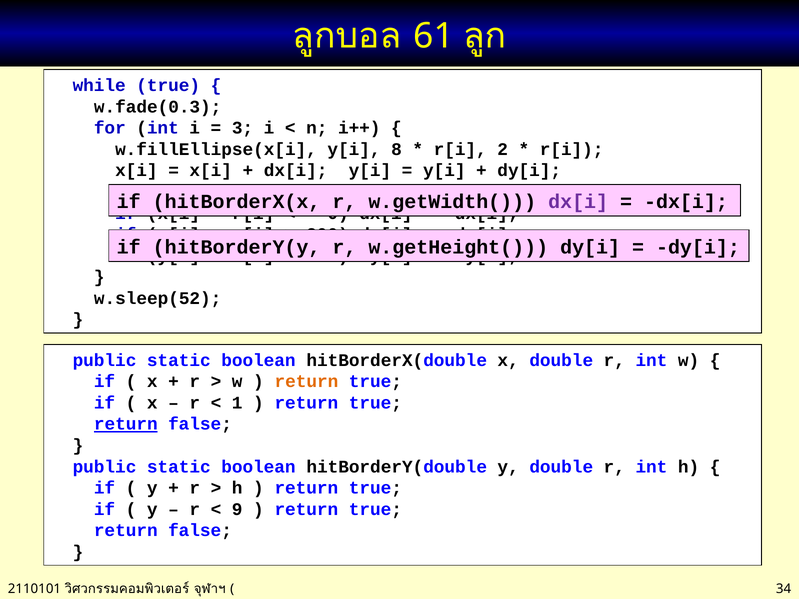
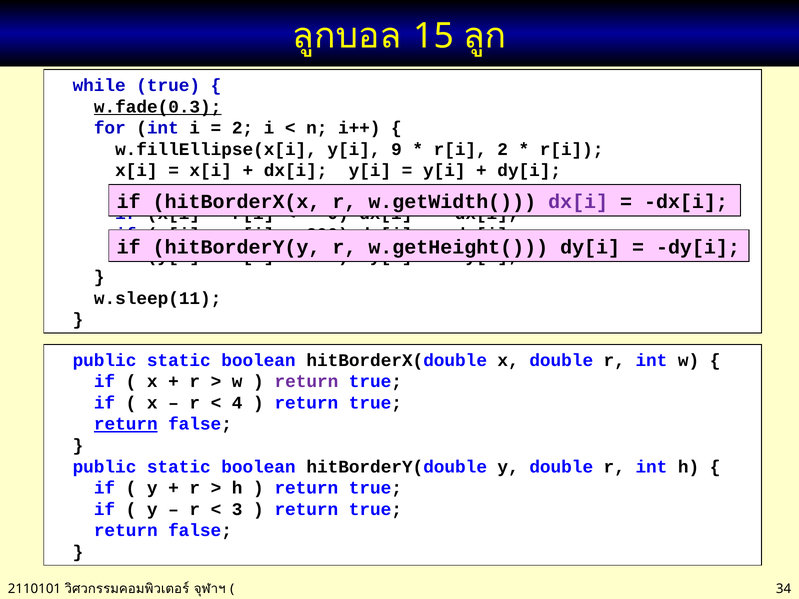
61: 61 -> 15 (434, 36)
w.fade(0.3 underline: none -> present (158, 107)
3: 3 -> 2 (243, 128)
8: 8 -> 9 (397, 149)
w.sleep(52: w.sleep(52 -> w.sleep(11 (158, 298)
return colour: orange -> purple (306, 382)
1: 1 -> 4 (237, 403)
9: 9 -> 3 (237, 510)
